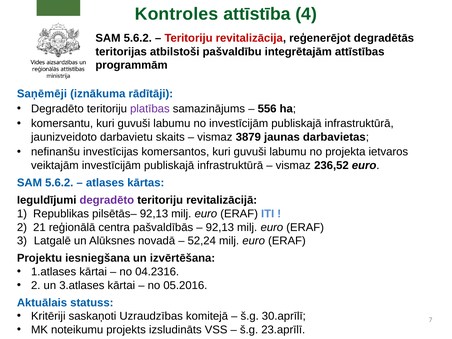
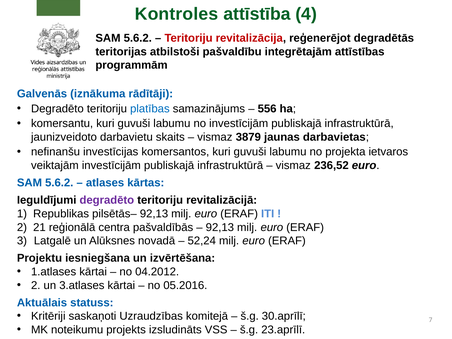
Saņēmēji: Saņēmēji -> Galvenās (42, 94)
platības colour: purple -> blue (150, 109)
04.2316: 04.2316 -> 04.2012 (157, 272)
